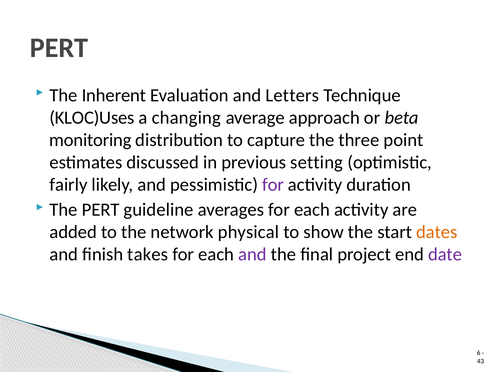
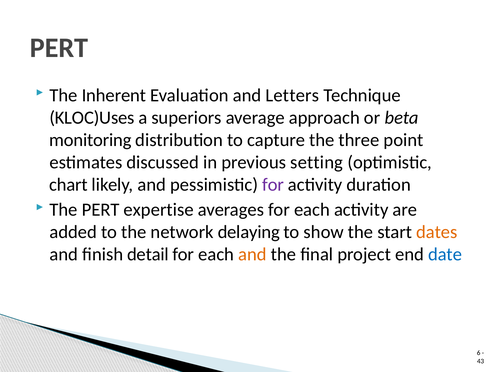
changing: changing -> superiors (186, 118)
fairly: fairly -> chart (69, 185)
guideline: guideline -> expertise (159, 210)
physical: physical -> delaying (249, 232)
takes: takes -> detail (148, 254)
and colour: purple -> orange (252, 254)
date colour: purple -> blue (445, 254)
